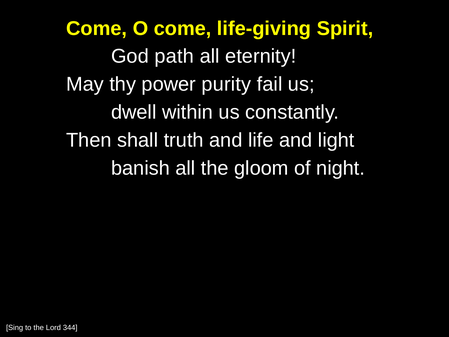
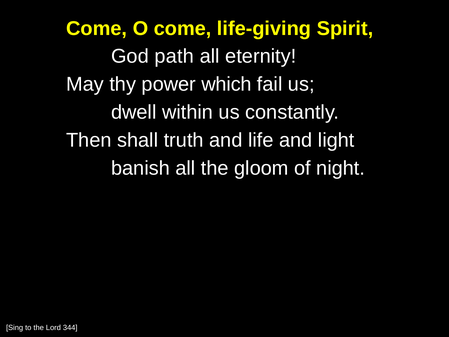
purity: purity -> which (227, 84)
